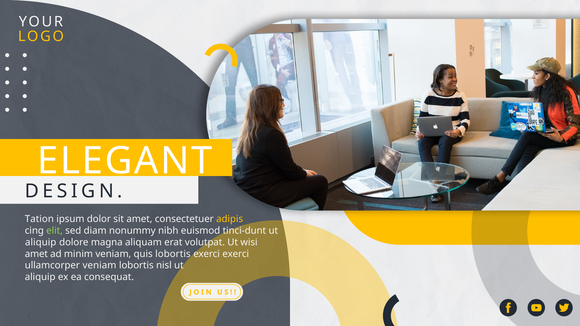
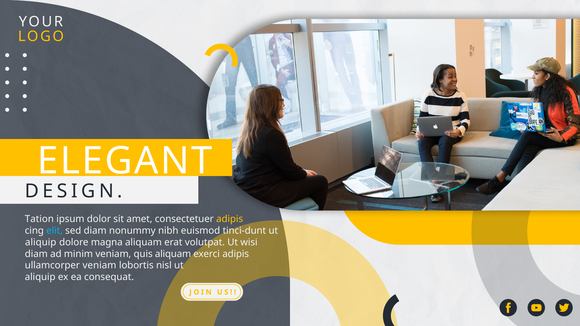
elit colour: light green -> light blue (55, 231)
amet: amet -> diam (36, 254)
quis lobortis: lobortis -> aliquam (173, 254)
exerci exerci: exerci -> adipis (236, 254)
